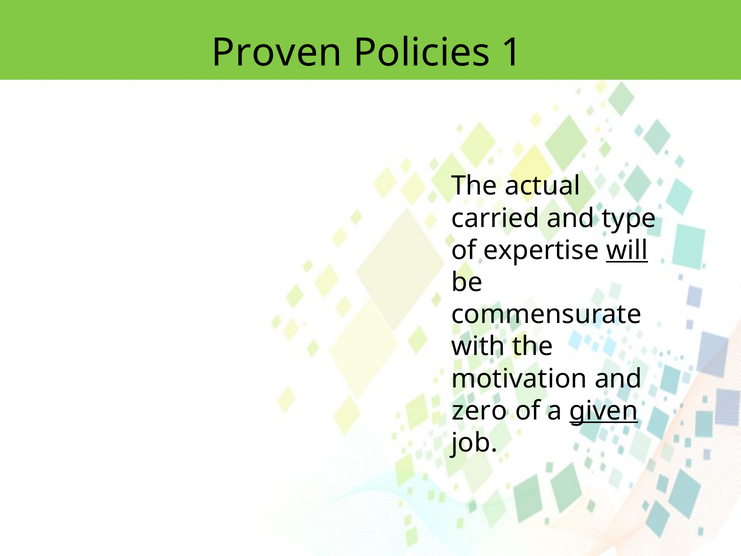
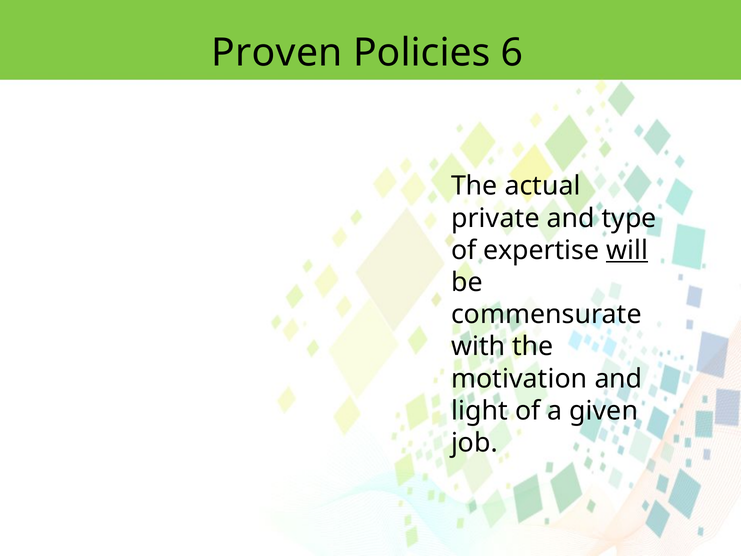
1: 1 -> 6 (512, 53)
carried: carried -> private (495, 218)
zero: zero -> light (480, 411)
given underline: present -> none (604, 411)
